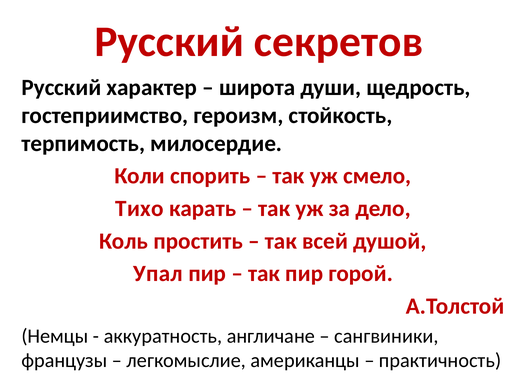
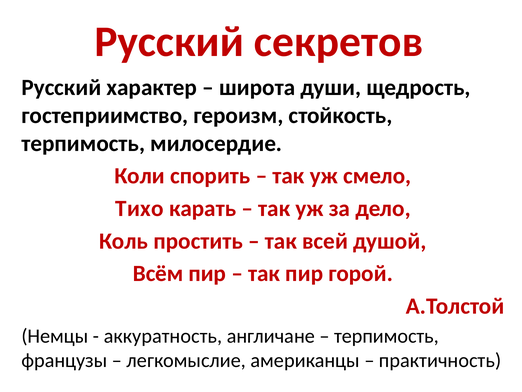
Упал: Упал -> Всём (158, 273)
сангвиники: сангвиники -> терпимость (386, 336)
